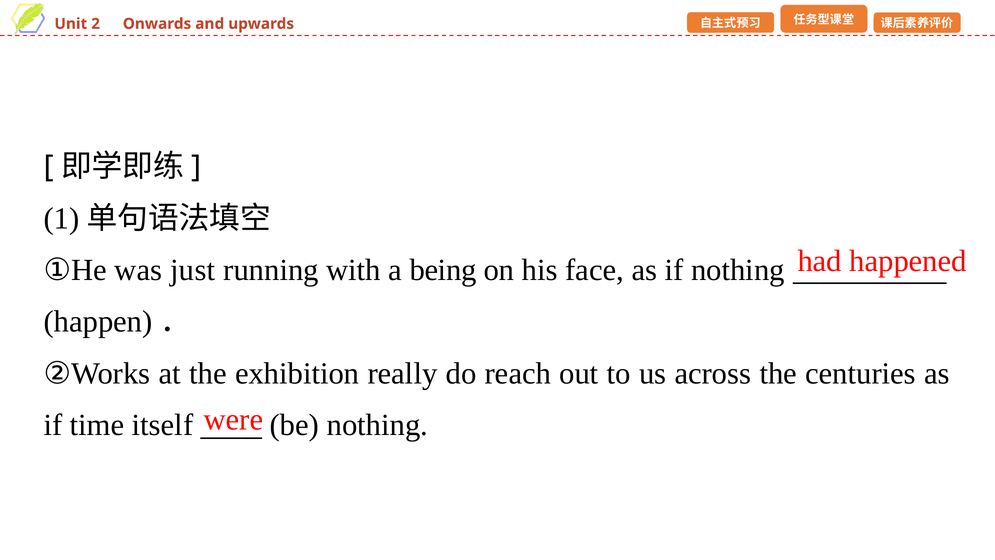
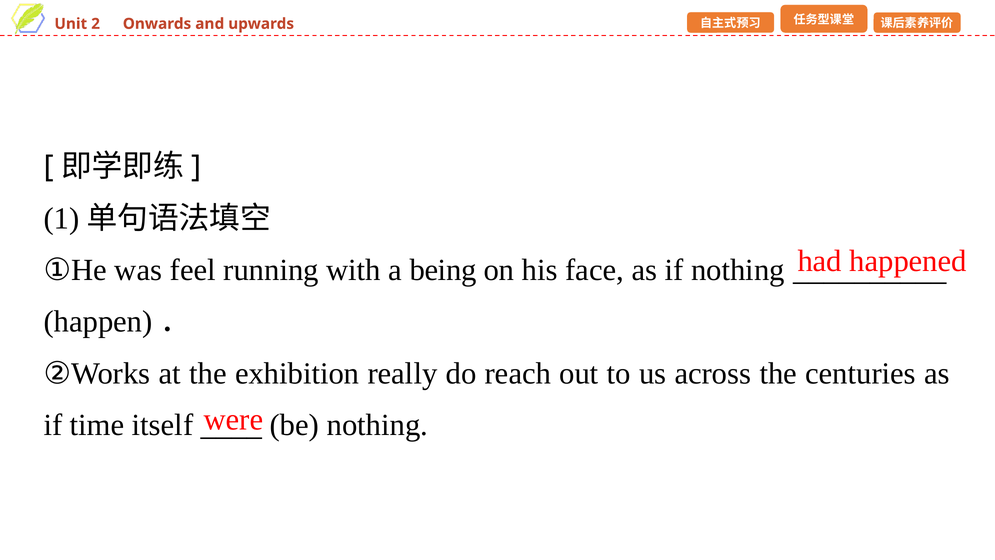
just: just -> feel (193, 270)
